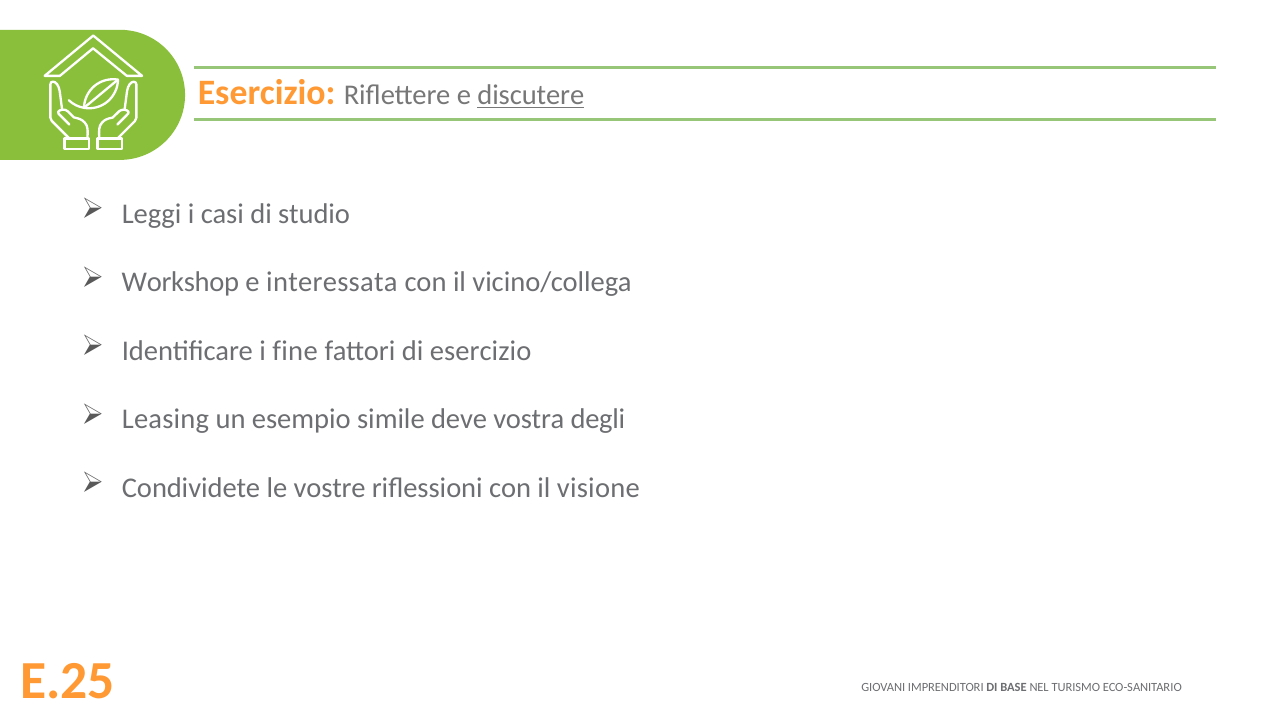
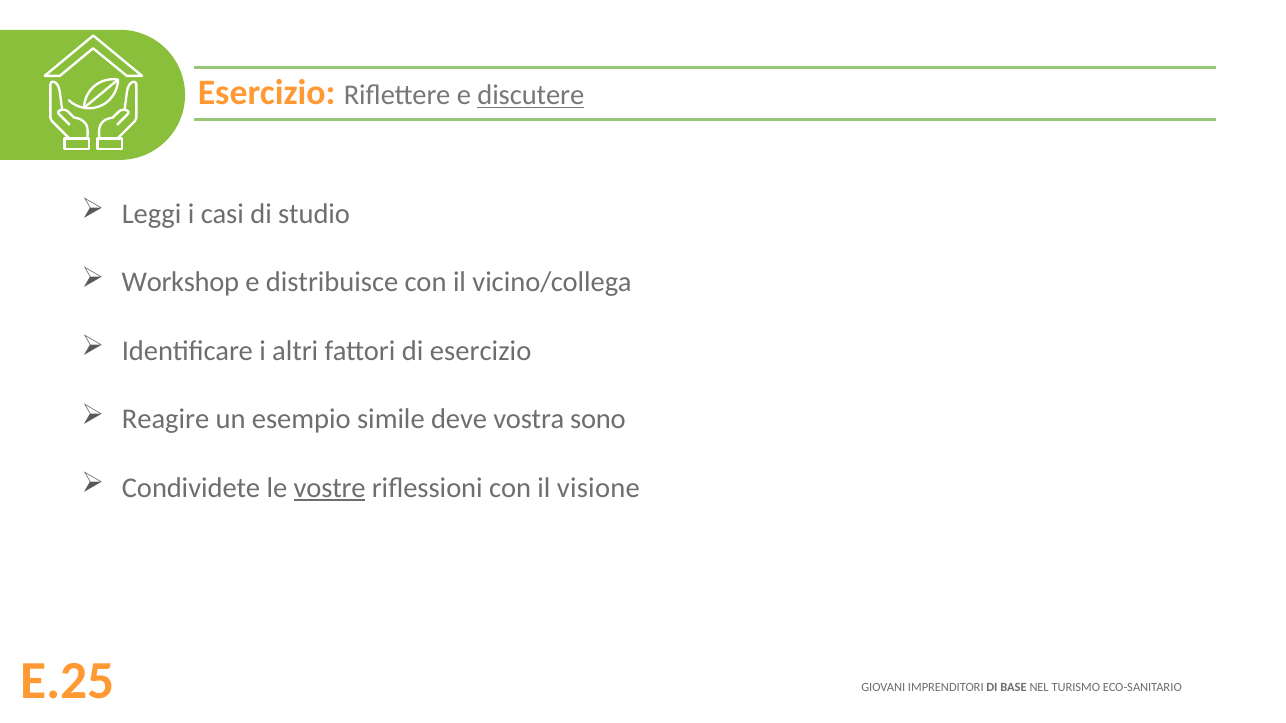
interessata: interessata -> distribuisce (332, 283)
fine: fine -> altri (295, 351)
Leasing: Leasing -> Reagire (166, 420)
degli: degli -> sono (598, 420)
vostre underline: none -> present (330, 488)
